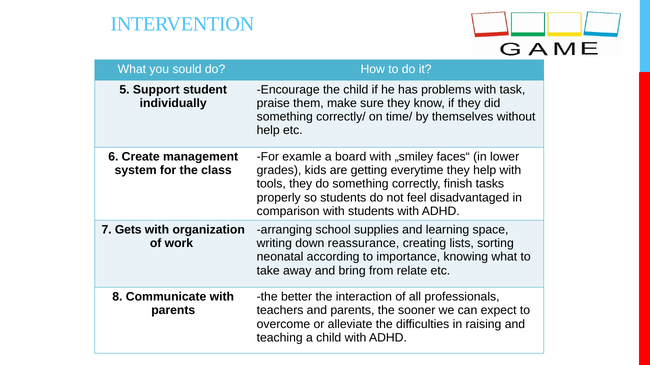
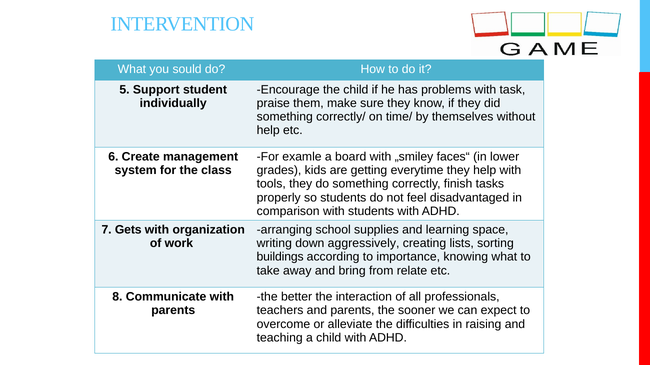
reassurance: reassurance -> aggressively (364, 244)
neonatal: neonatal -> buildings (280, 257)
